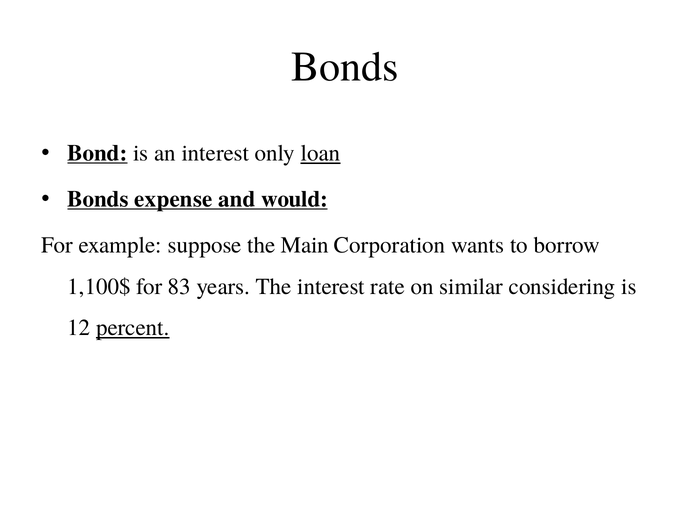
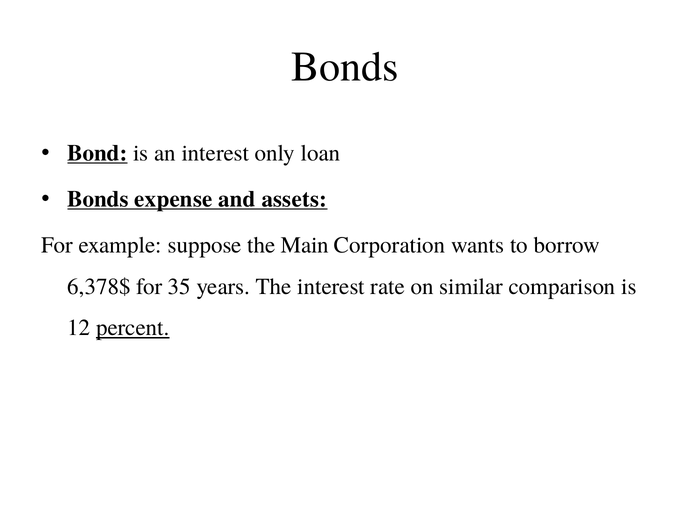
loan underline: present -> none (320, 153)
would: would -> assets (294, 199)
1,100$: 1,100$ -> 6,378$ (99, 287)
83: 83 -> 35 (179, 287)
considering: considering -> comparison (562, 287)
